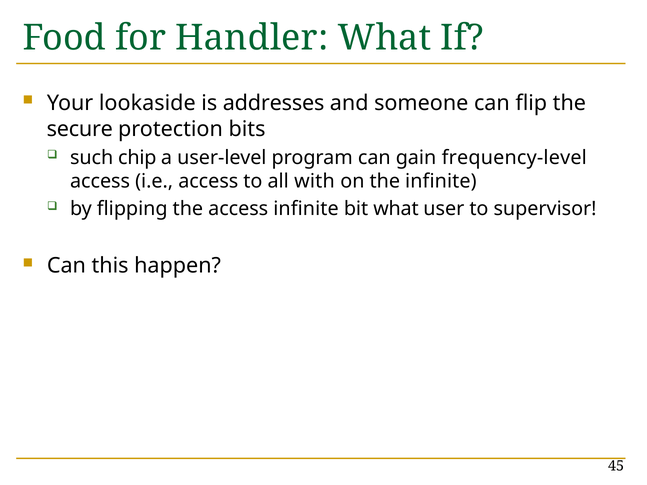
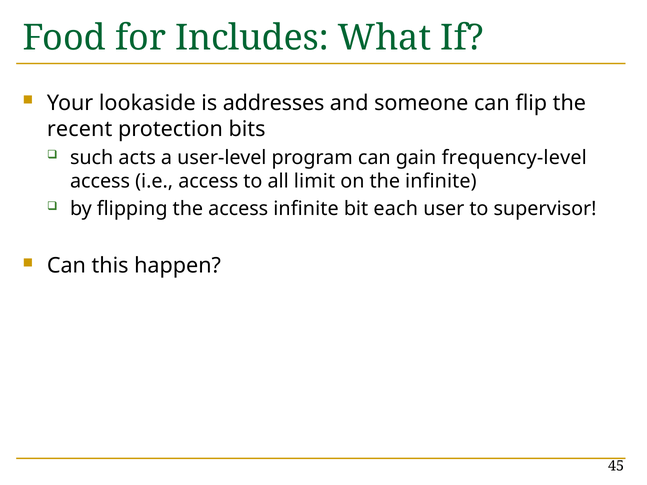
Handler: Handler -> Includes (252, 38)
secure: secure -> recent (80, 129)
chip: chip -> acts (137, 158)
with: with -> limit (315, 181)
bit what: what -> each (396, 209)
